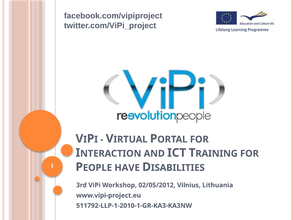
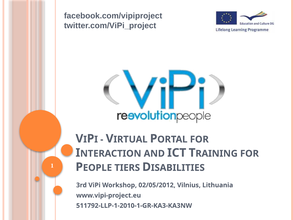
HAVE: HAVE -> TIERS (127, 168)
